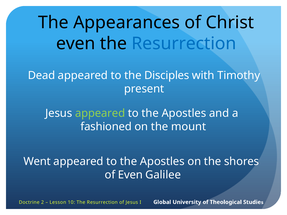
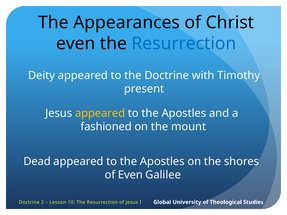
Dead: Dead -> Deity (42, 76)
the Disciples: Disciples -> Doctrine (167, 76)
appeared colour: light green -> yellow (100, 113)
Went: Went -> Dead (37, 162)
